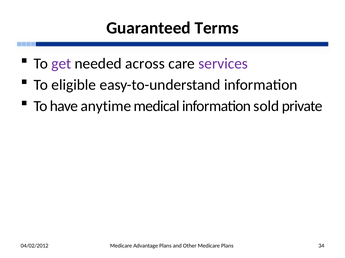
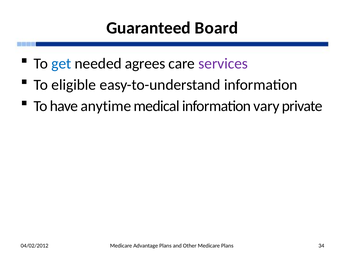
Terms: Terms -> Board (216, 28)
get colour: purple -> blue (61, 64)
across: across -> agrees (145, 64)
sold: sold -> vary (266, 106)
